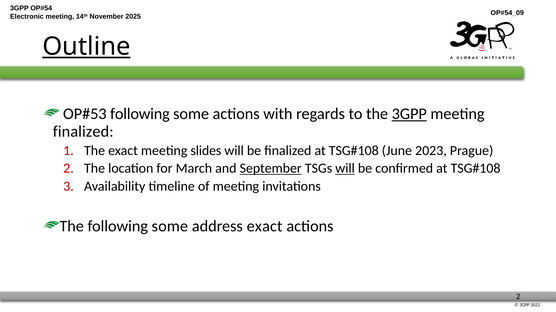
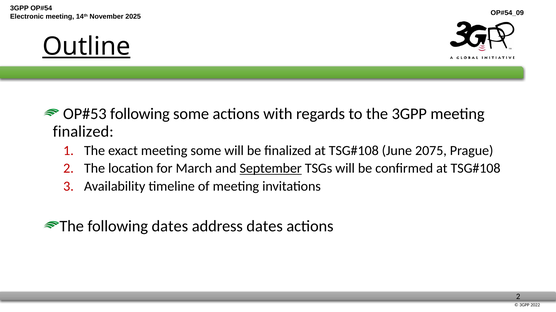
3GPP underline: present -> none (409, 114)
meeting slides: slides -> some (206, 151)
2023: 2023 -> 2075 (431, 151)
will underline: present -> none (345, 169)
The following some: some -> dates (170, 227)
address exact: exact -> dates (265, 227)
